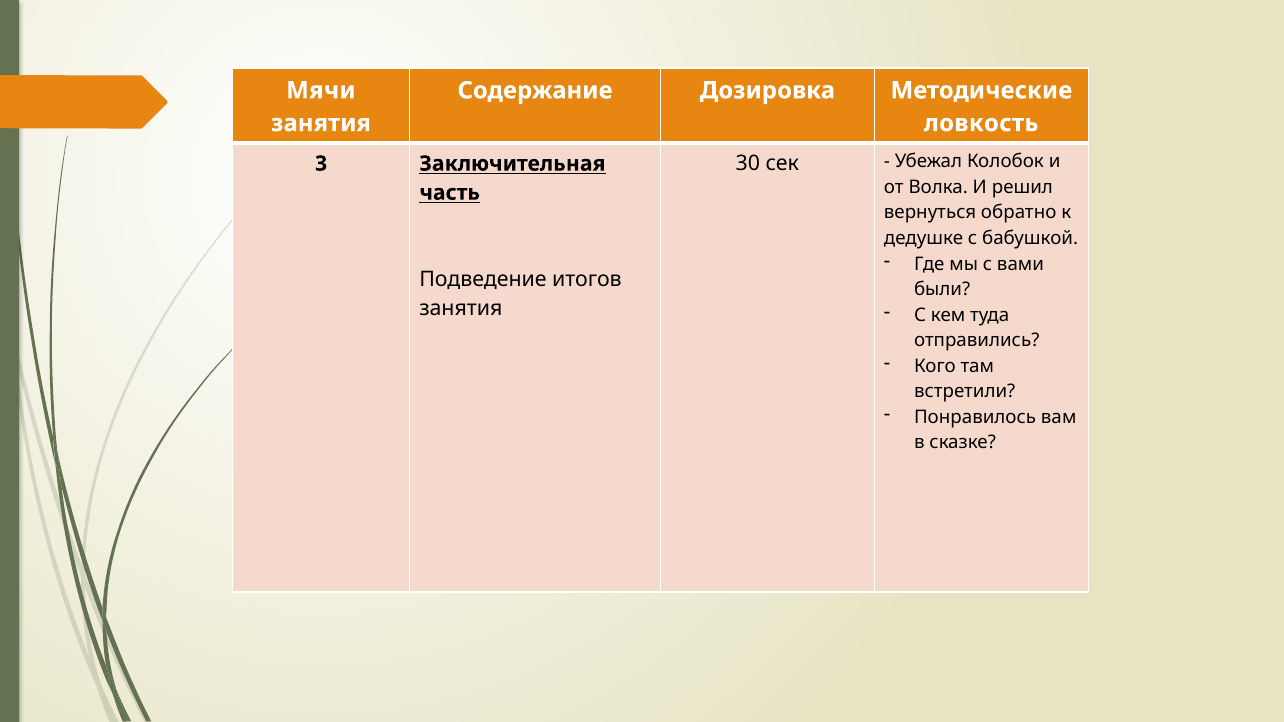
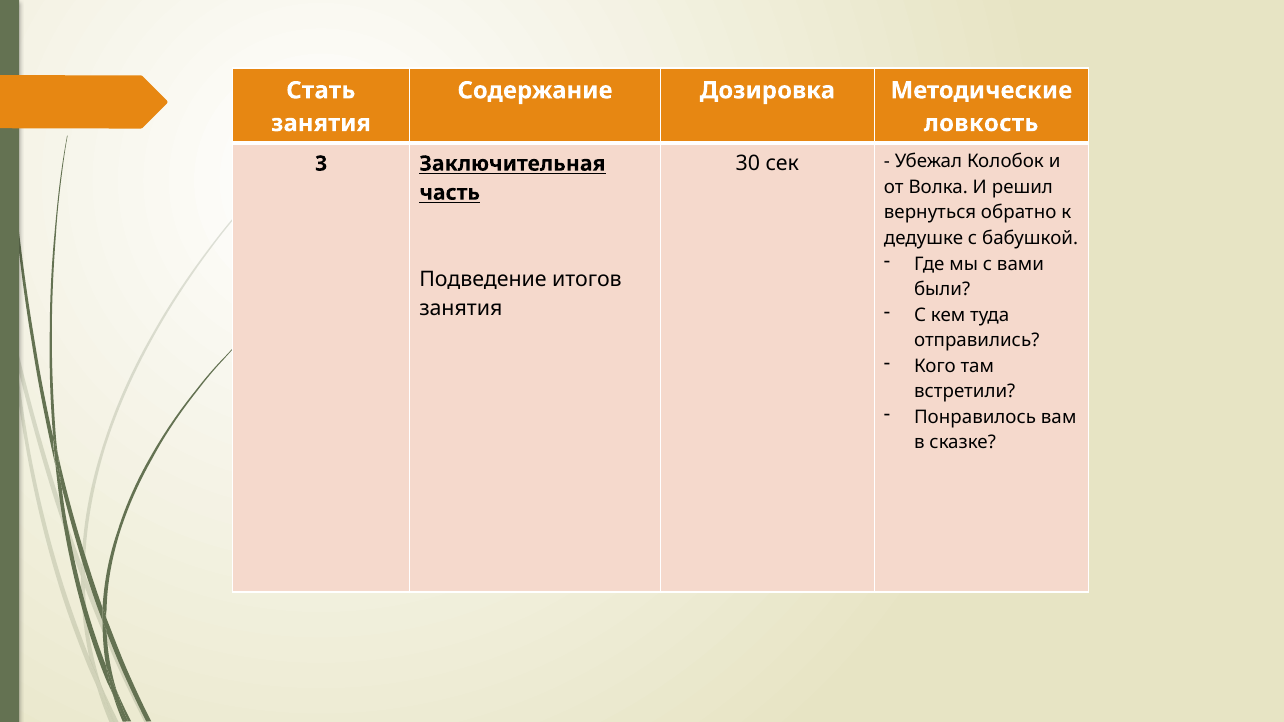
Мячи: Мячи -> Стать (321, 91)
